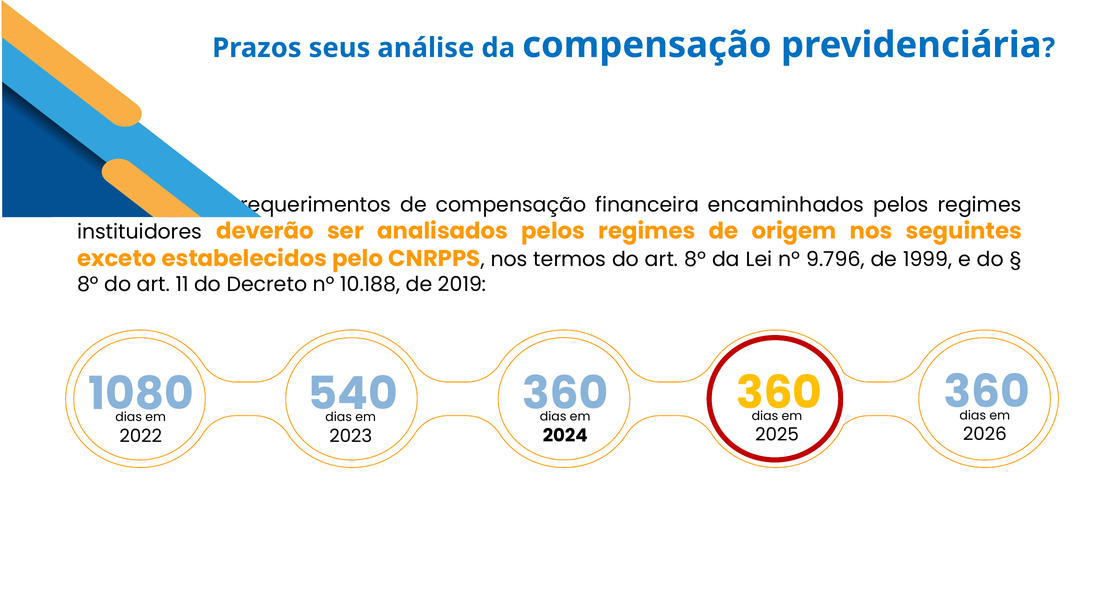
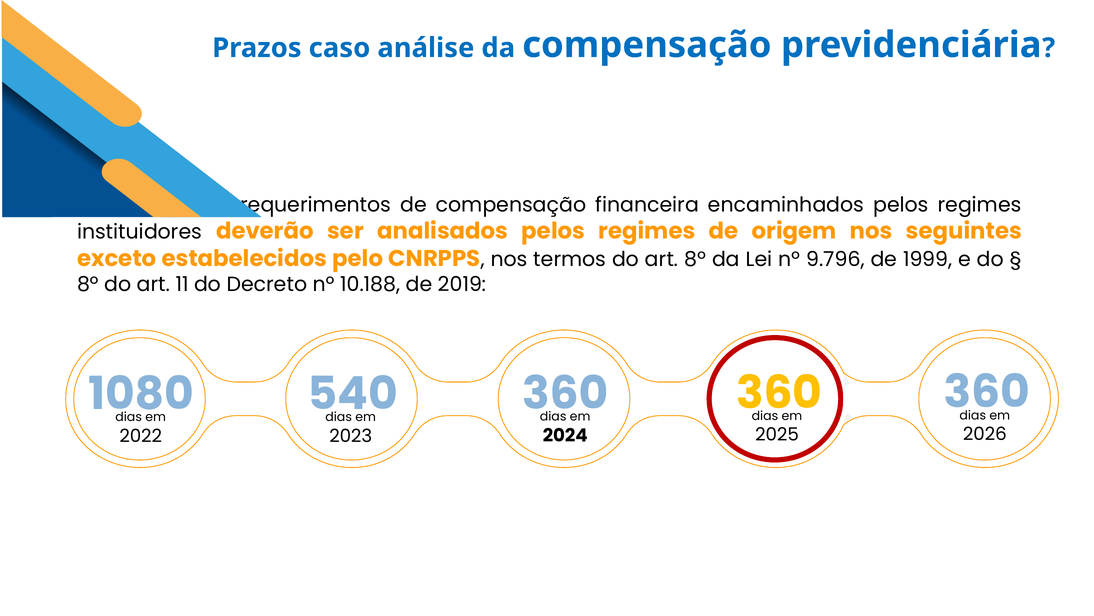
seus: seus -> caso (339, 48)
